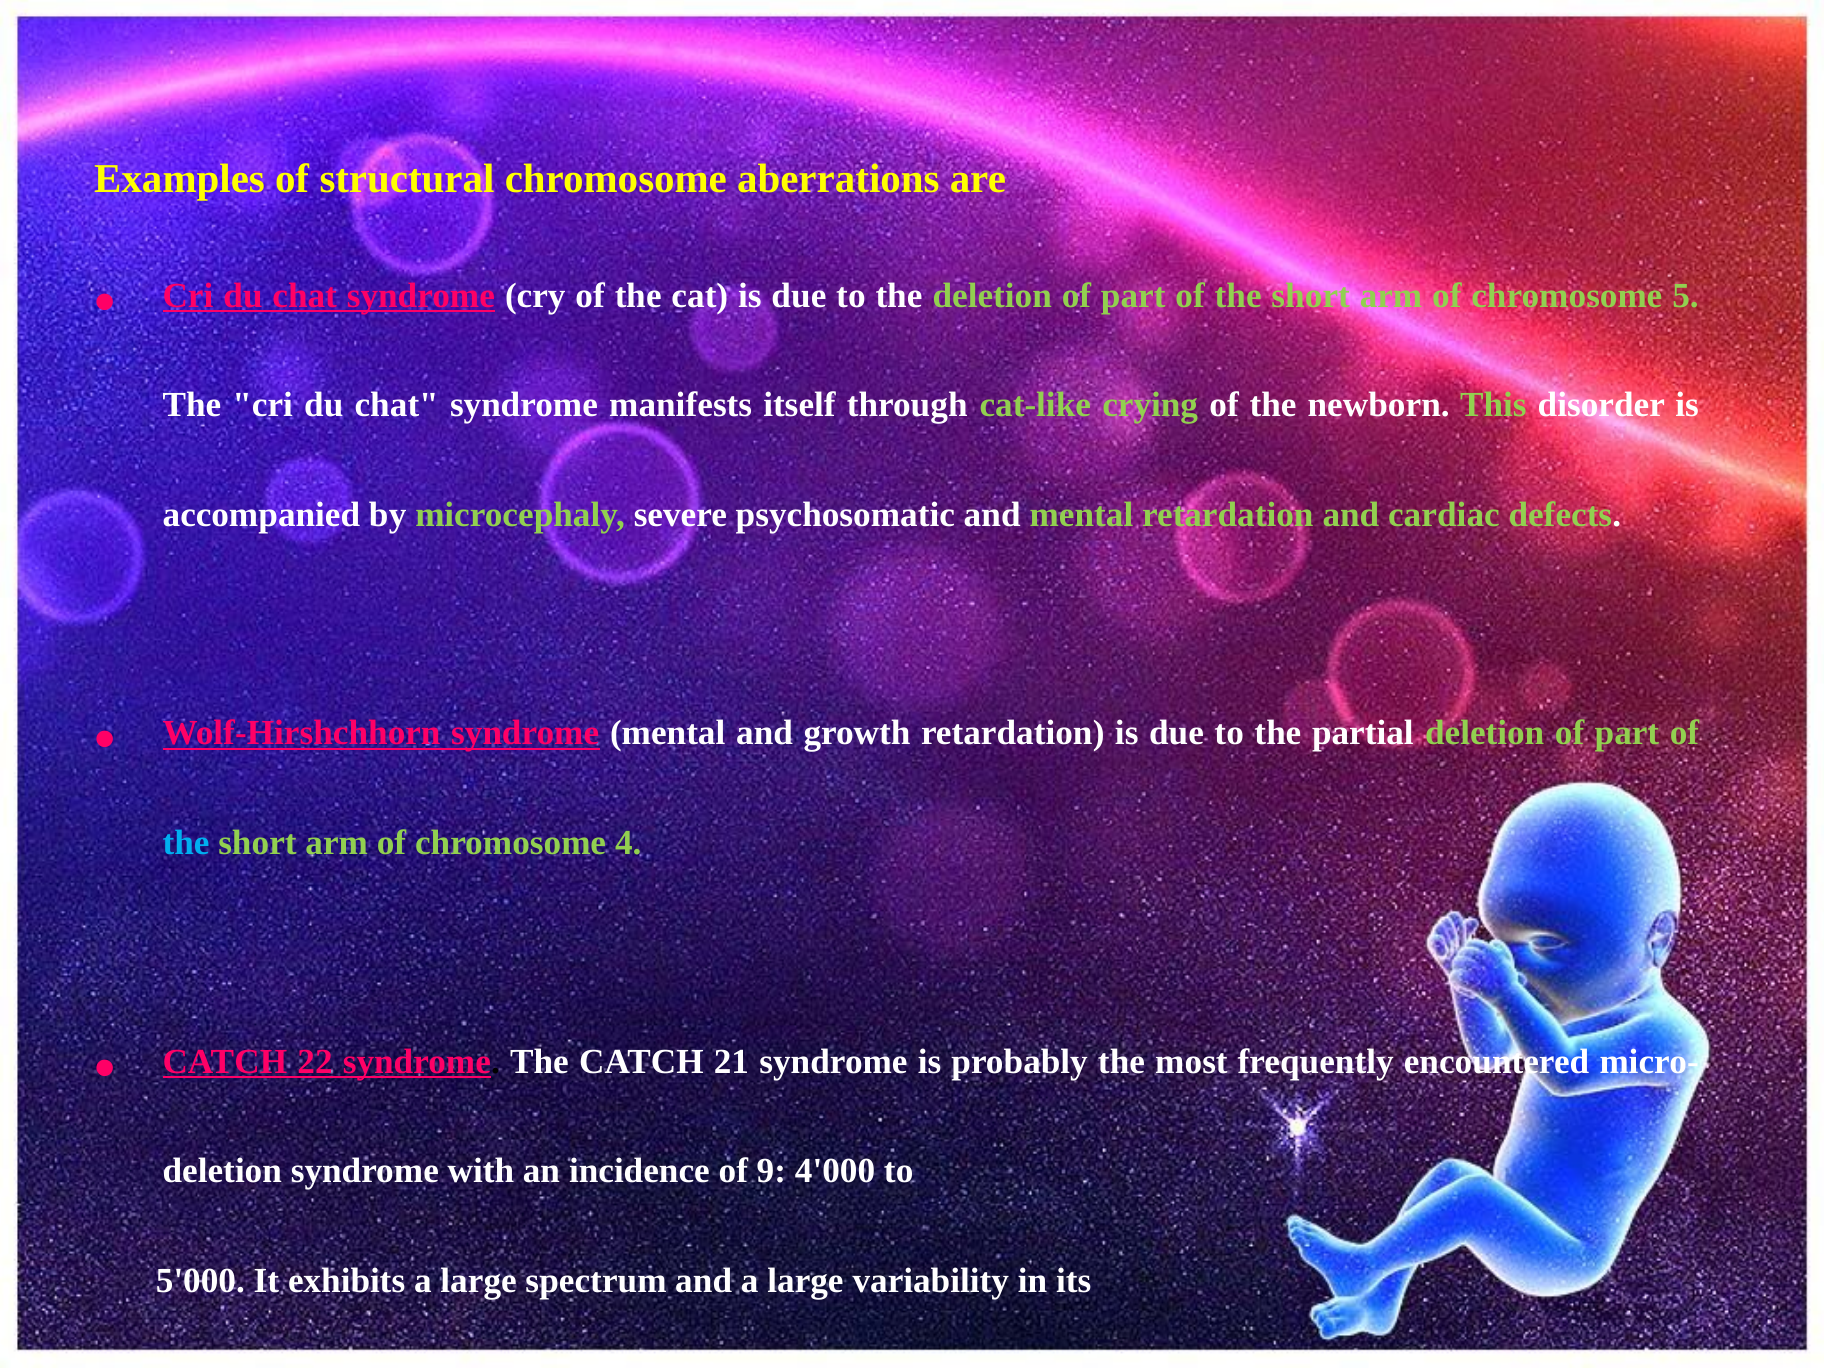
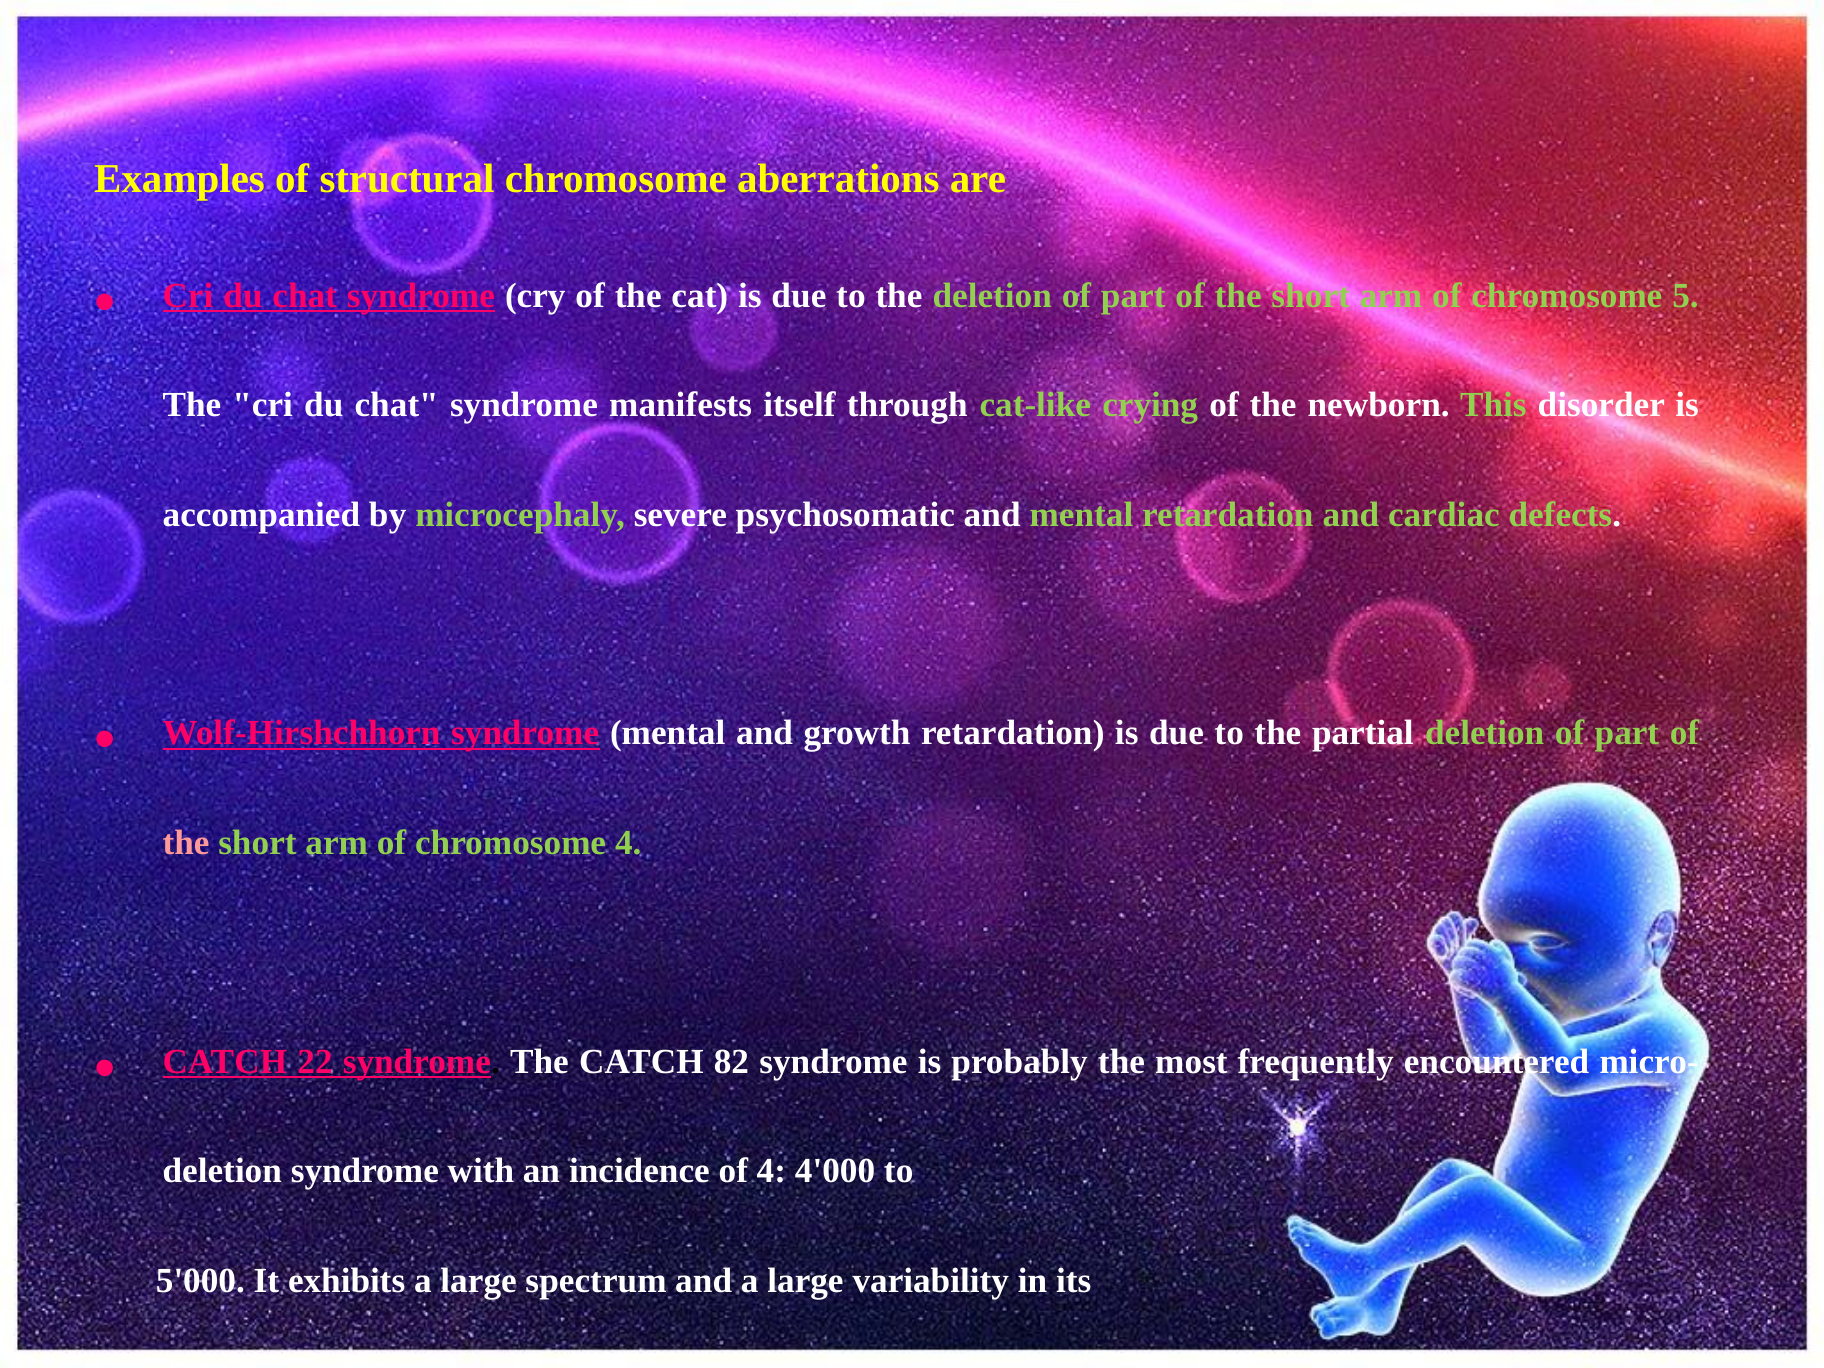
the colour: light blue -> pink (186, 843)
21: 21 -> 82 (731, 1062)
of 9: 9 -> 4 (771, 1171)
